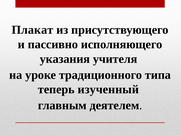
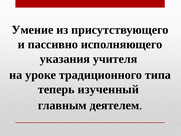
Плакат: Плакат -> Умение (32, 30)
